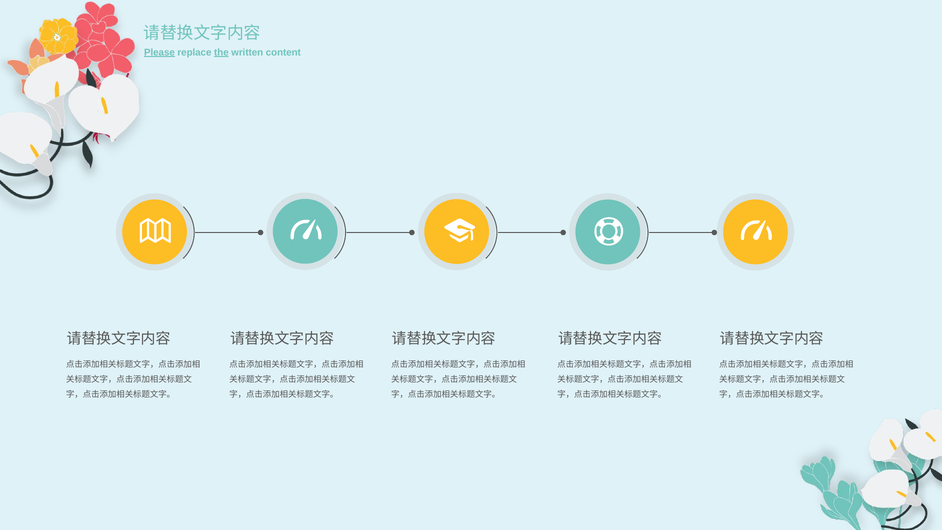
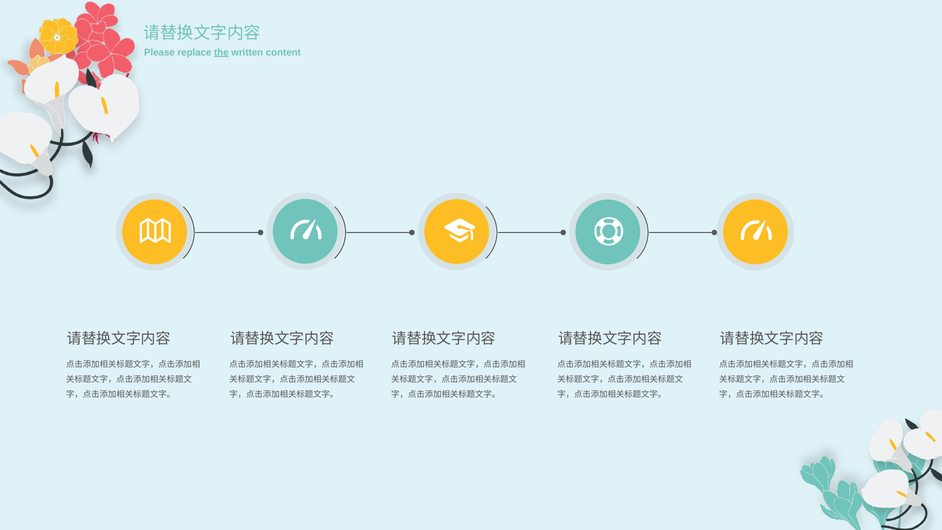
Please underline: present -> none (159, 52)
